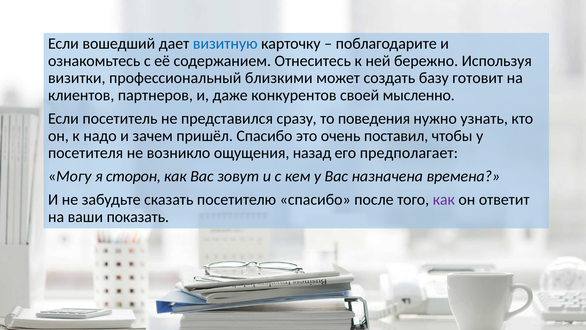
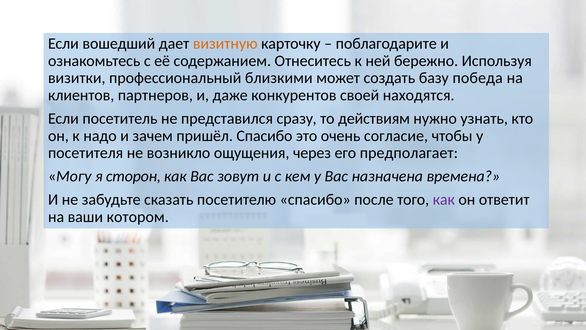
визитную colour: blue -> orange (225, 44)
готовит: готовит -> победа (478, 78)
мысленно: мысленно -> находятся (419, 95)
поведения: поведения -> действиям (374, 118)
поставил: поставил -> согласие (396, 136)
назад: назад -> через (312, 153)
показать: показать -> котором (138, 217)
